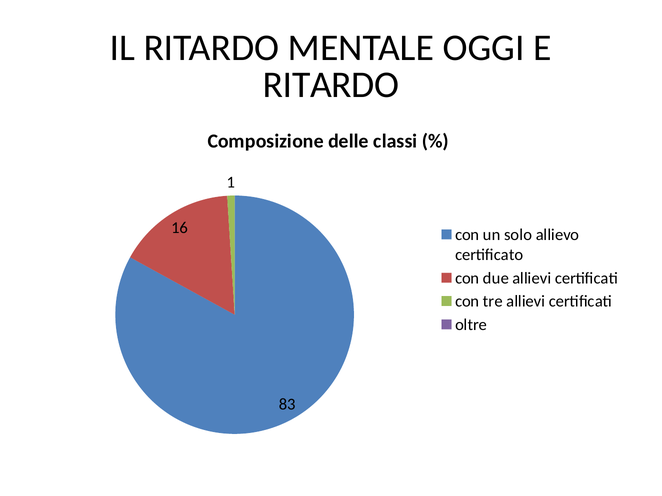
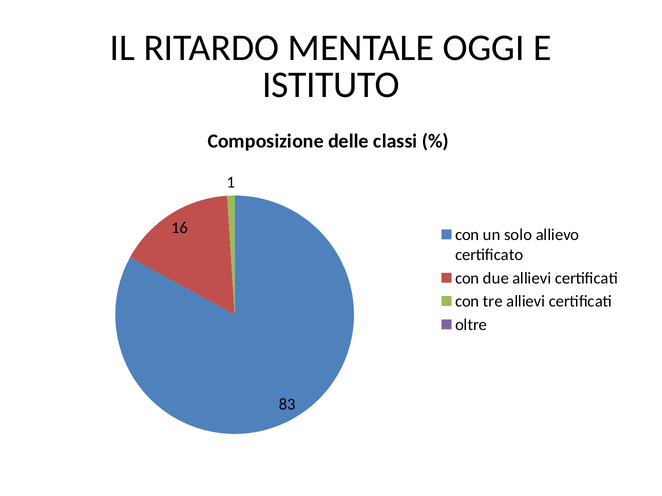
RITARDO: RITARDO -> ISTITUTO (331, 85)
